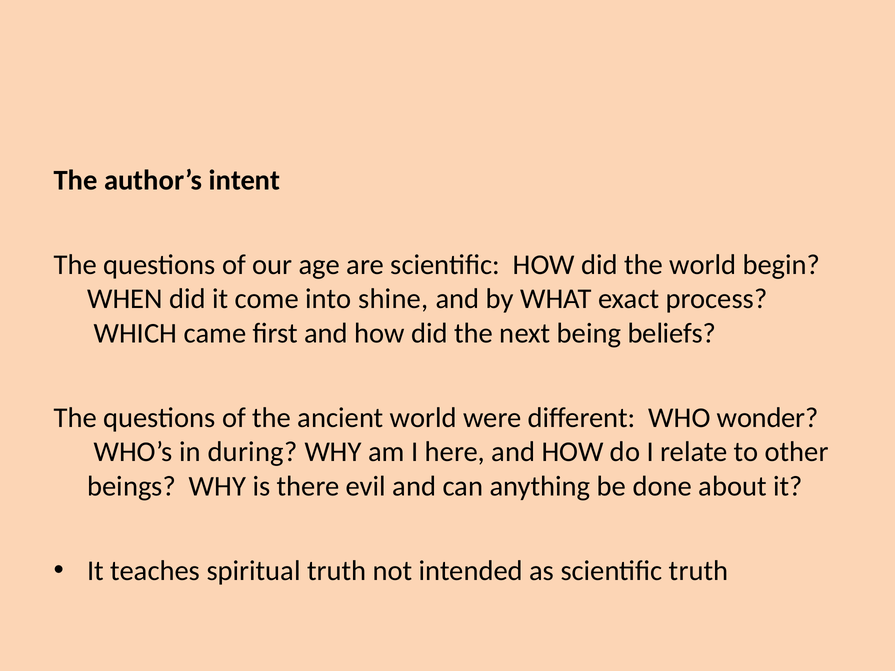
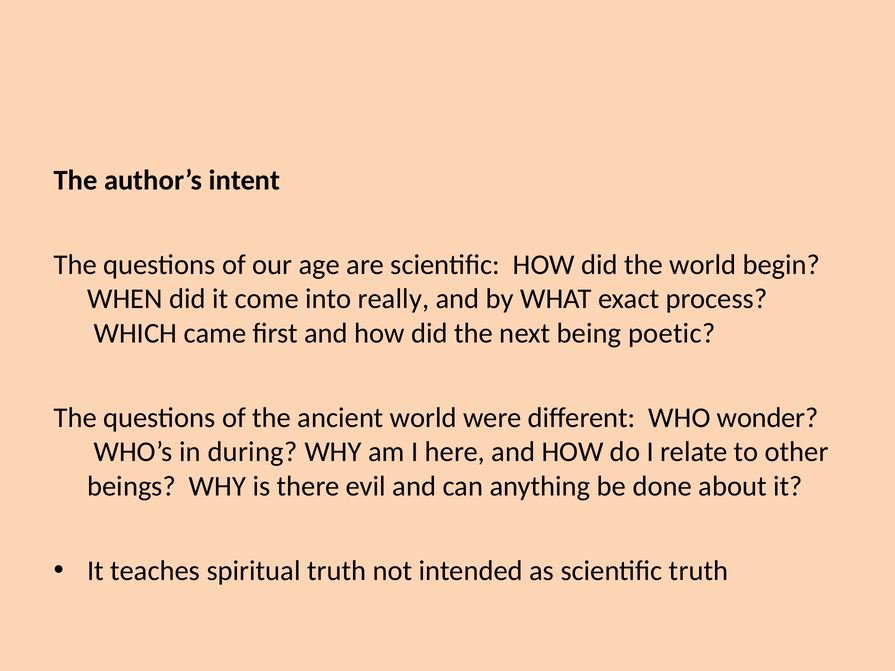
shine: shine -> really (393, 299)
beliefs: beliefs -> poetic (672, 333)
